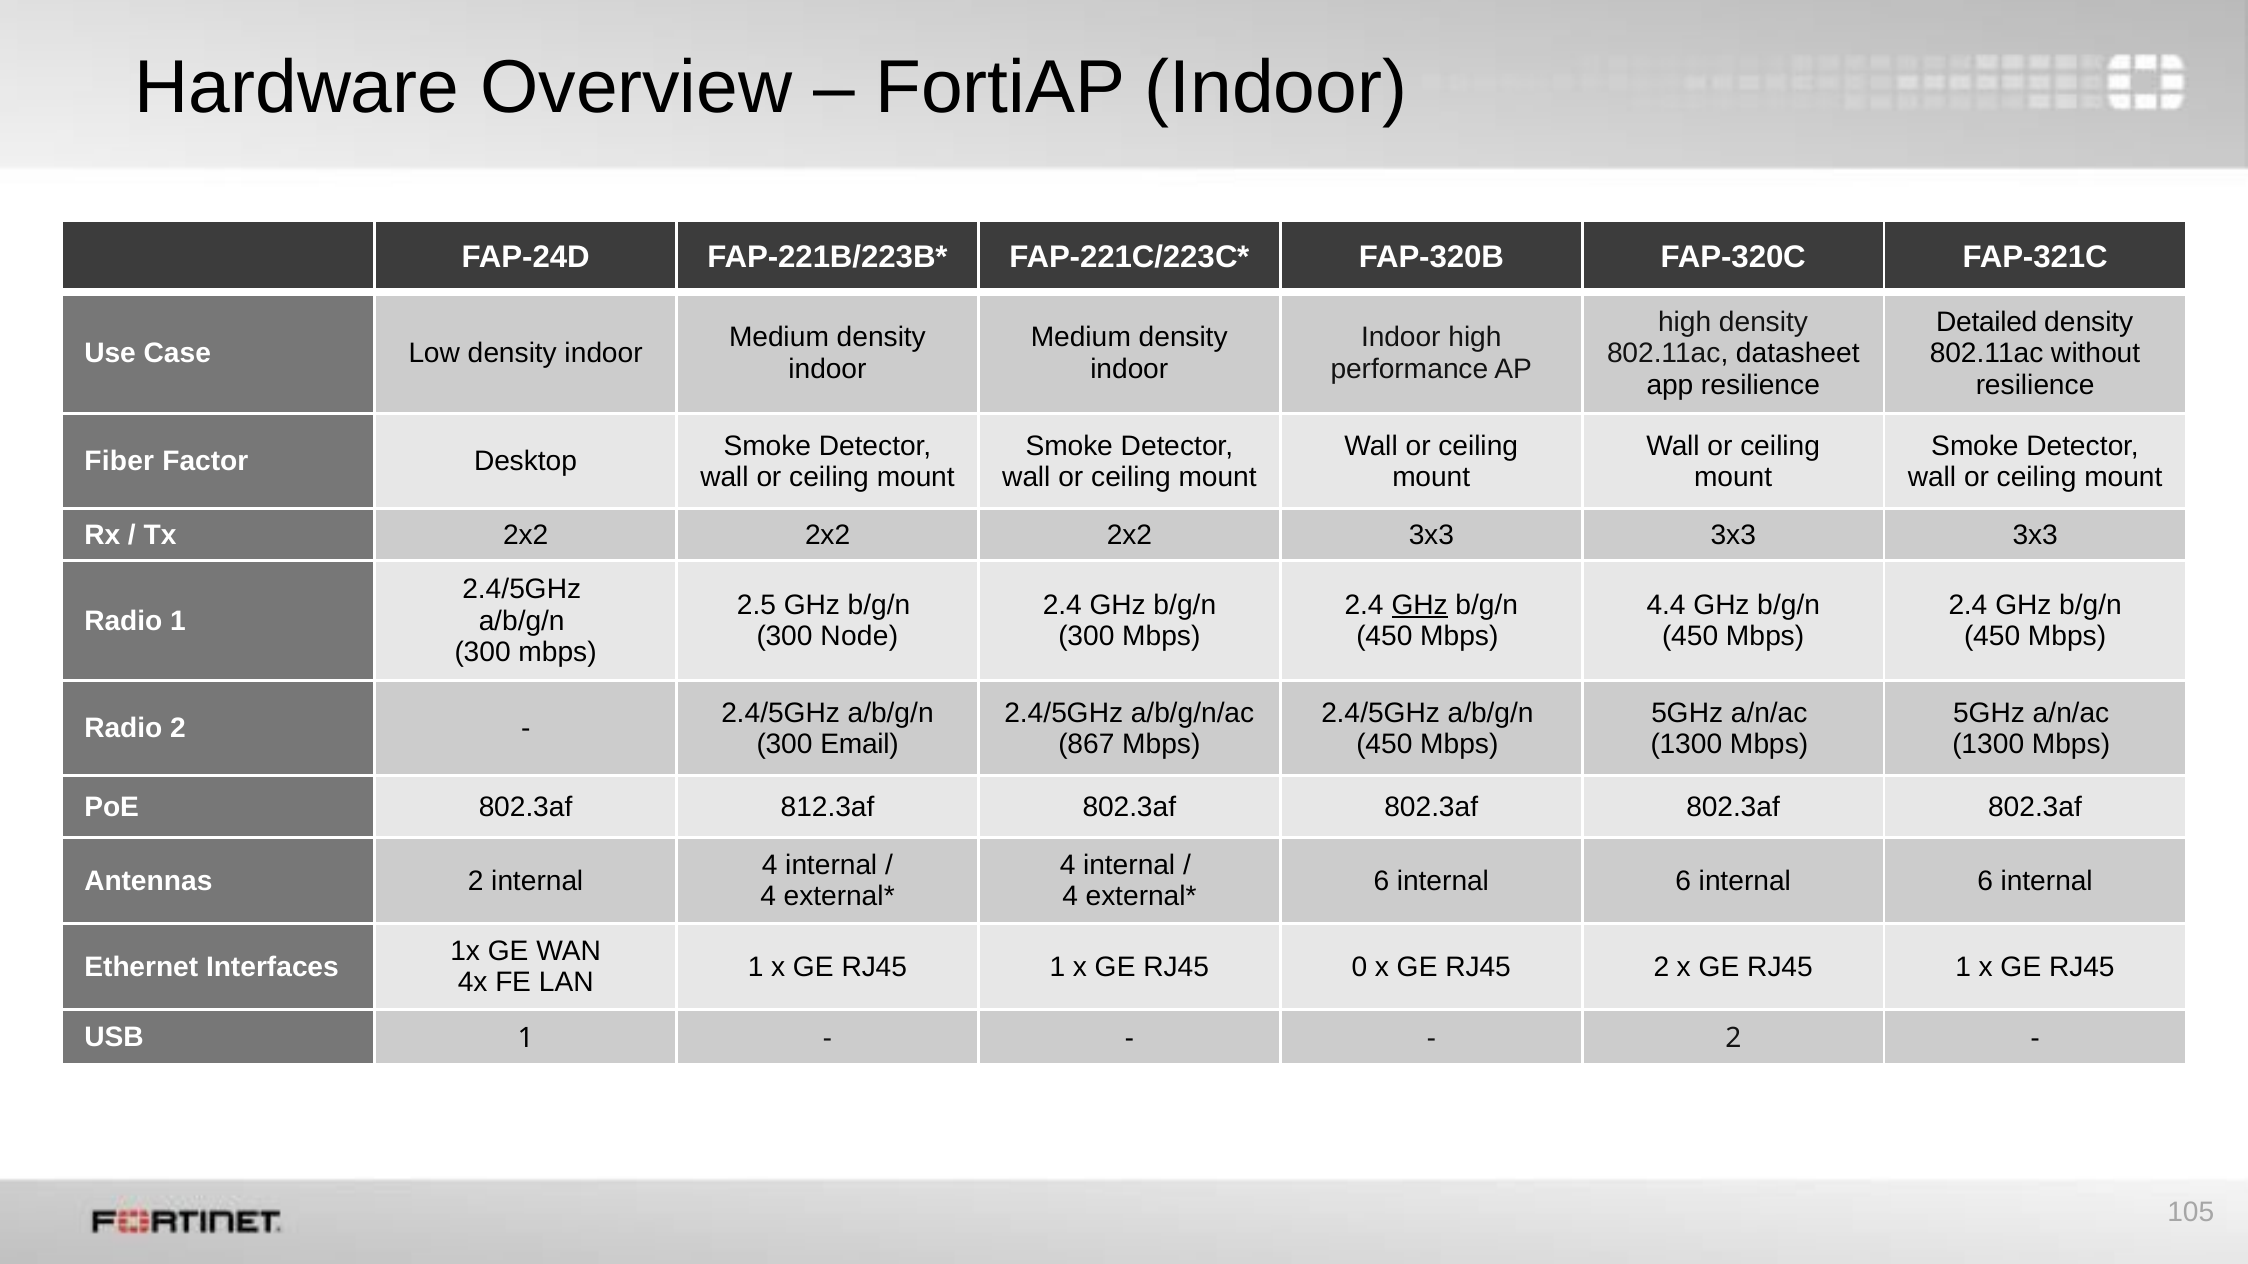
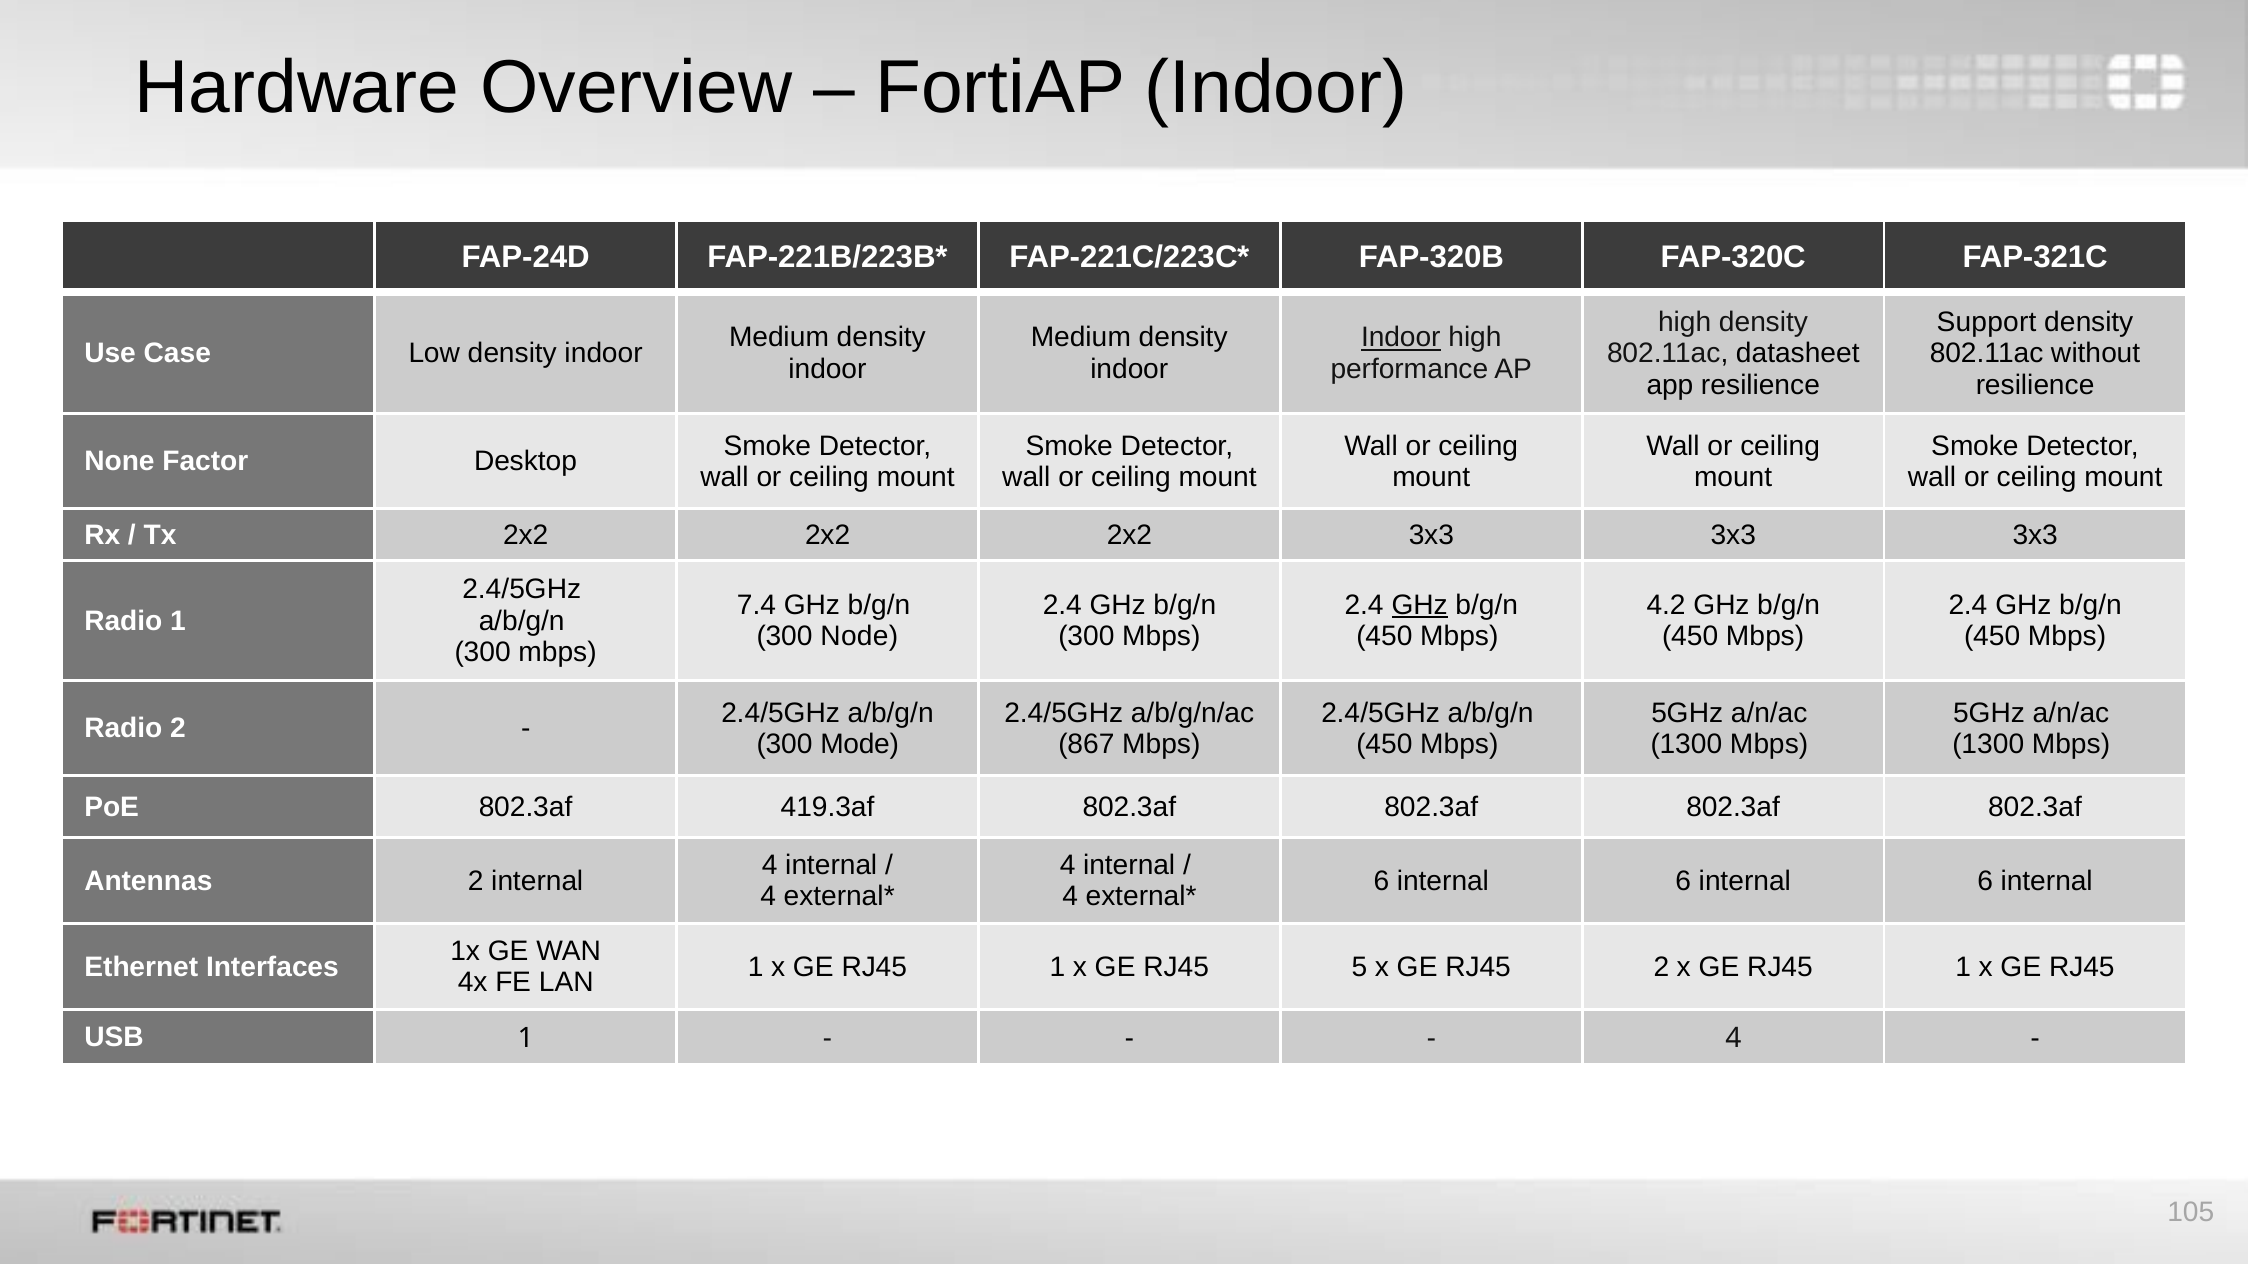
Detailed: Detailed -> Support (1987, 322)
Indoor underline: none -> present (1401, 338)
Fiber: Fiber -> None (119, 462)
2.5: 2.5 -> 7.4 (756, 605)
4.4: 4.4 -> 4.2 (1666, 605)
Email: Email -> Mode (860, 745)
812.3af: 812.3af -> 419.3af (827, 807)
0: 0 -> 5 (1359, 967)
2: 2 -> 4 (1733, 1039)
